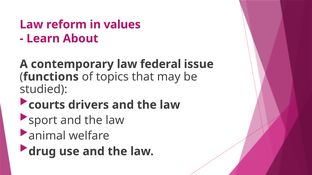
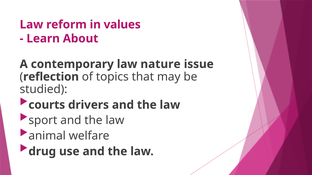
federal: federal -> nature (161, 64)
functions: functions -> reflection (51, 77)
